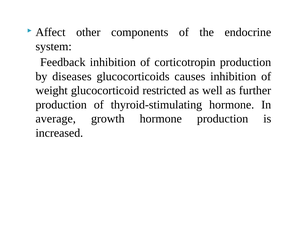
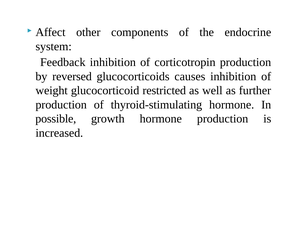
diseases: diseases -> reversed (72, 77)
average: average -> possible (56, 119)
